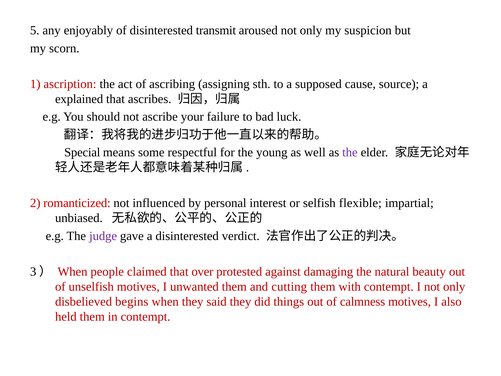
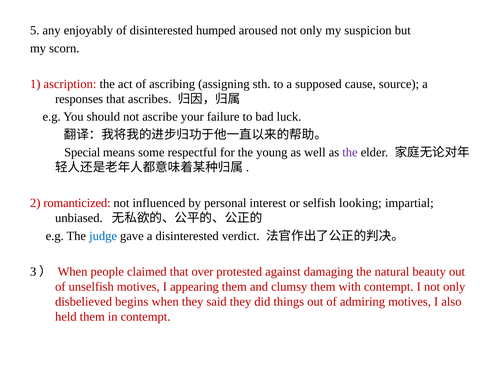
transmit: transmit -> humped (216, 30)
explained: explained -> responses (79, 99)
flexible: flexible -> looking (360, 203)
judge colour: purple -> blue (103, 236)
unwanted: unwanted -> appearing (194, 287)
cutting: cutting -> clumsy (289, 287)
calmness: calmness -> admiring (363, 302)
